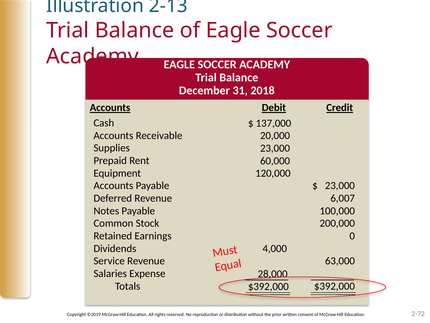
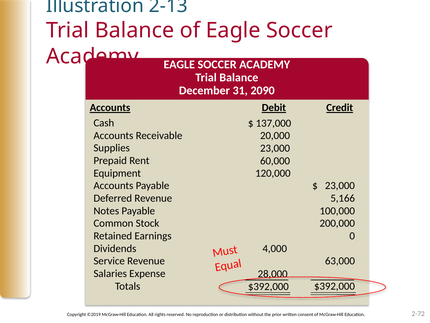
2018: 2018 -> 2090 (263, 90)
6,007: 6,007 -> 5,166 (343, 198)
